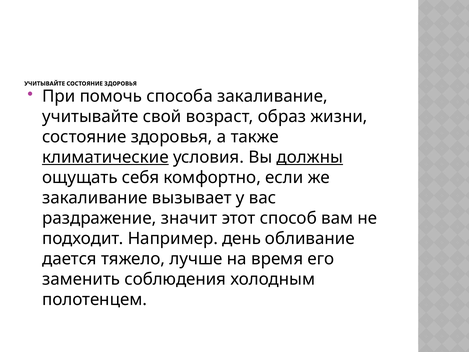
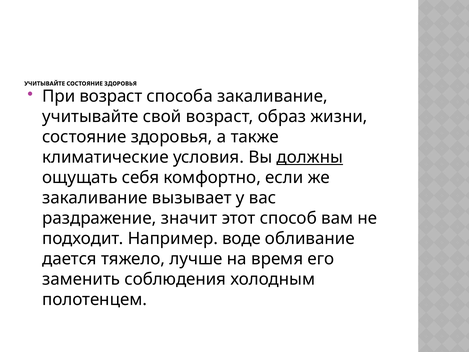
При помочь: помочь -> возраст (111, 96)
климатические underline: present -> none (105, 157)
день: день -> воде (242, 238)
